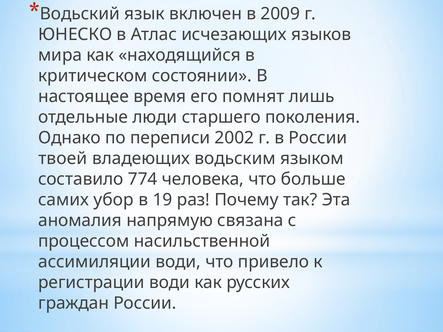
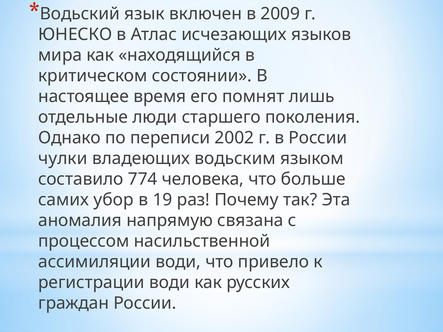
твоей: твоей -> чулки (63, 159)
